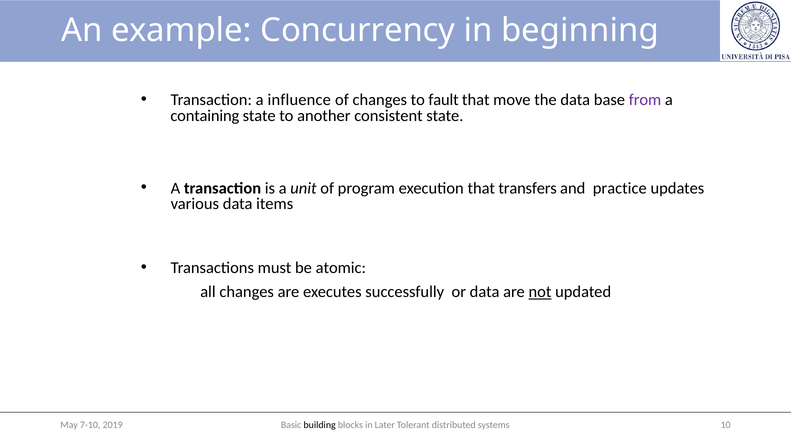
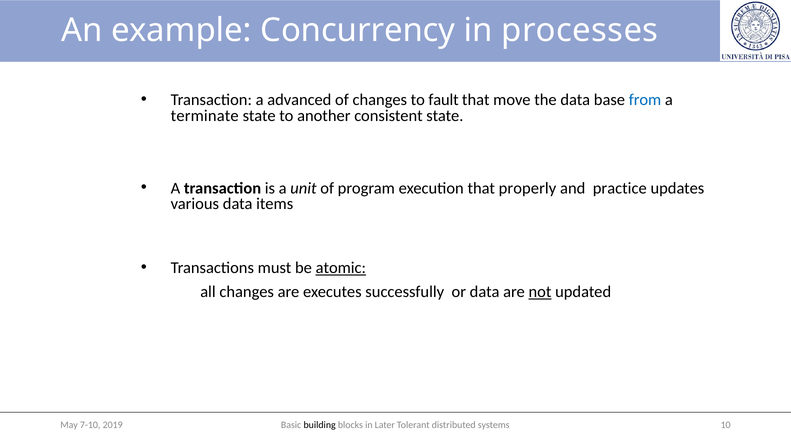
beginning: beginning -> processes (580, 30)
influence: influence -> advanced (299, 100)
from colour: purple -> blue (645, 100)
containing: containing -> terminate (205, 116)
transfers: transfers -> properly (528, 188)
atomic underline: none -> present (341, 268)
